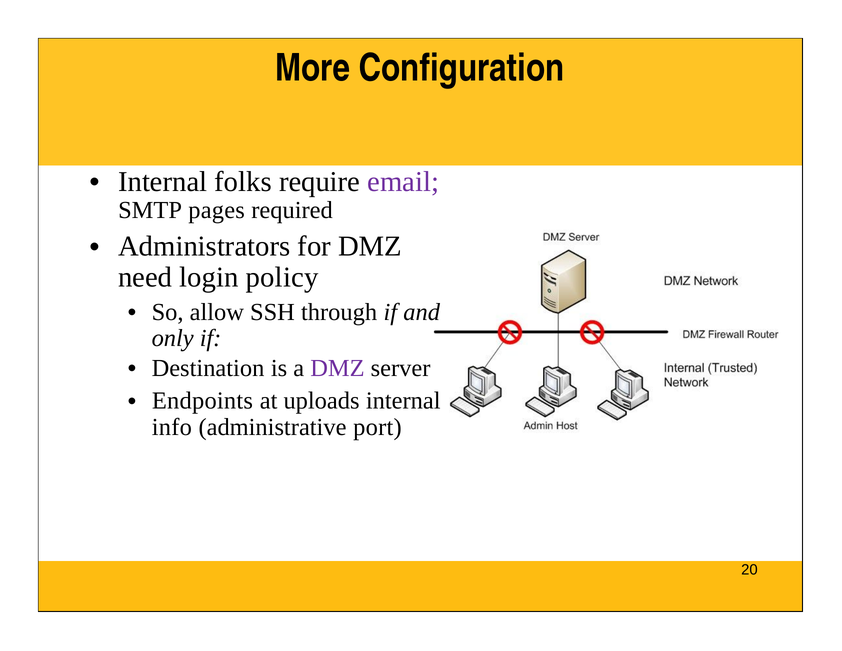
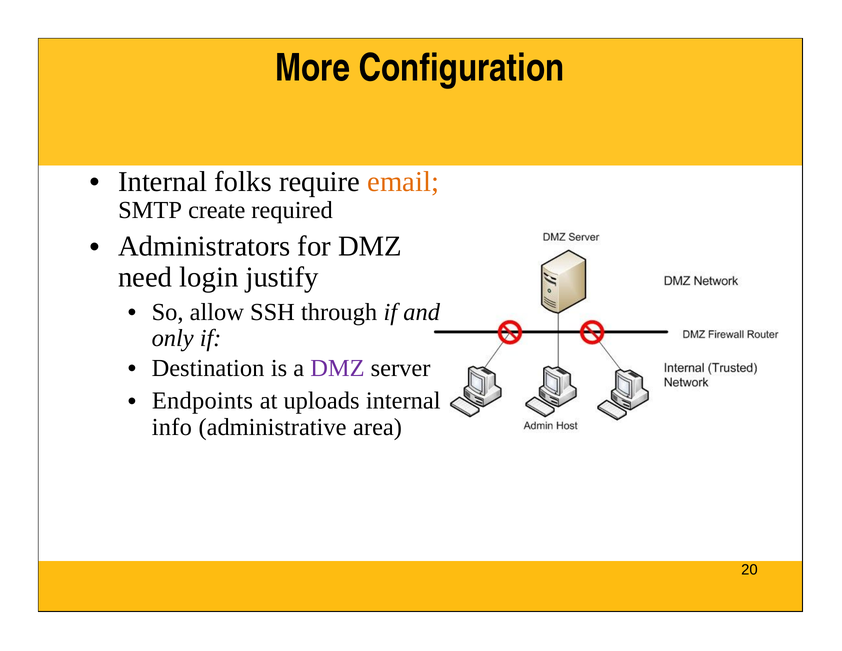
email colour: purple -> orange (403, 181)
pages: pages -> create (217, 210)
policy: policy -> justify (282, 277)
port: port -> area (378, 427)
